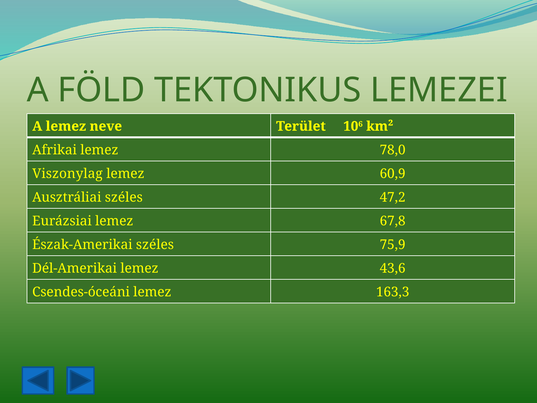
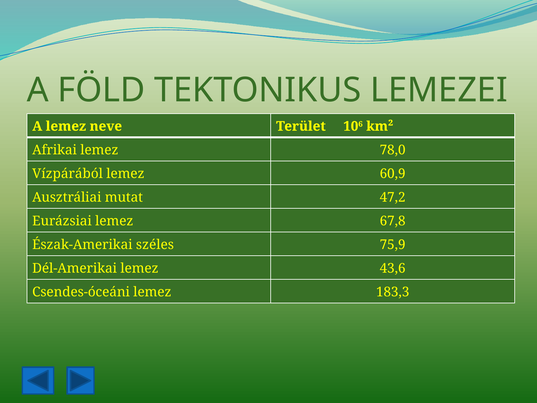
Viszonylag: Viszonylag -> Vízpárából (68, 174)
Ausztráliai széles: széles -> mutat (124, 197)
163,3: 163,3 -> 183,3 (393, 292)
